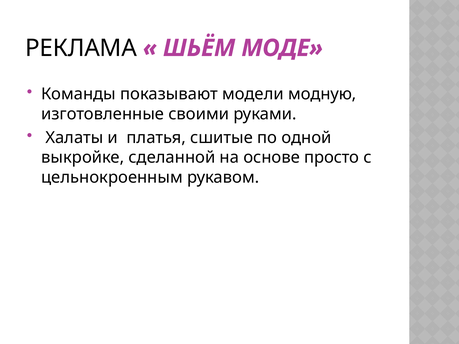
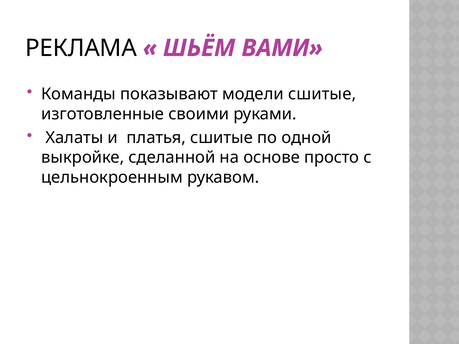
МОДЕ: МОДЕ -> ВАМИ (282, 48)
модели модную: модную -> сшитые (322, 94)
